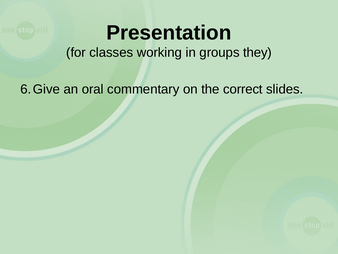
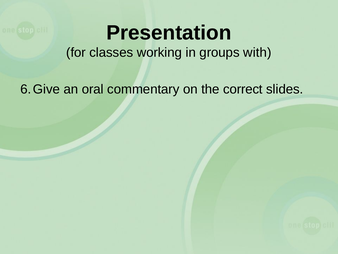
they: they -> with (257, 52)
